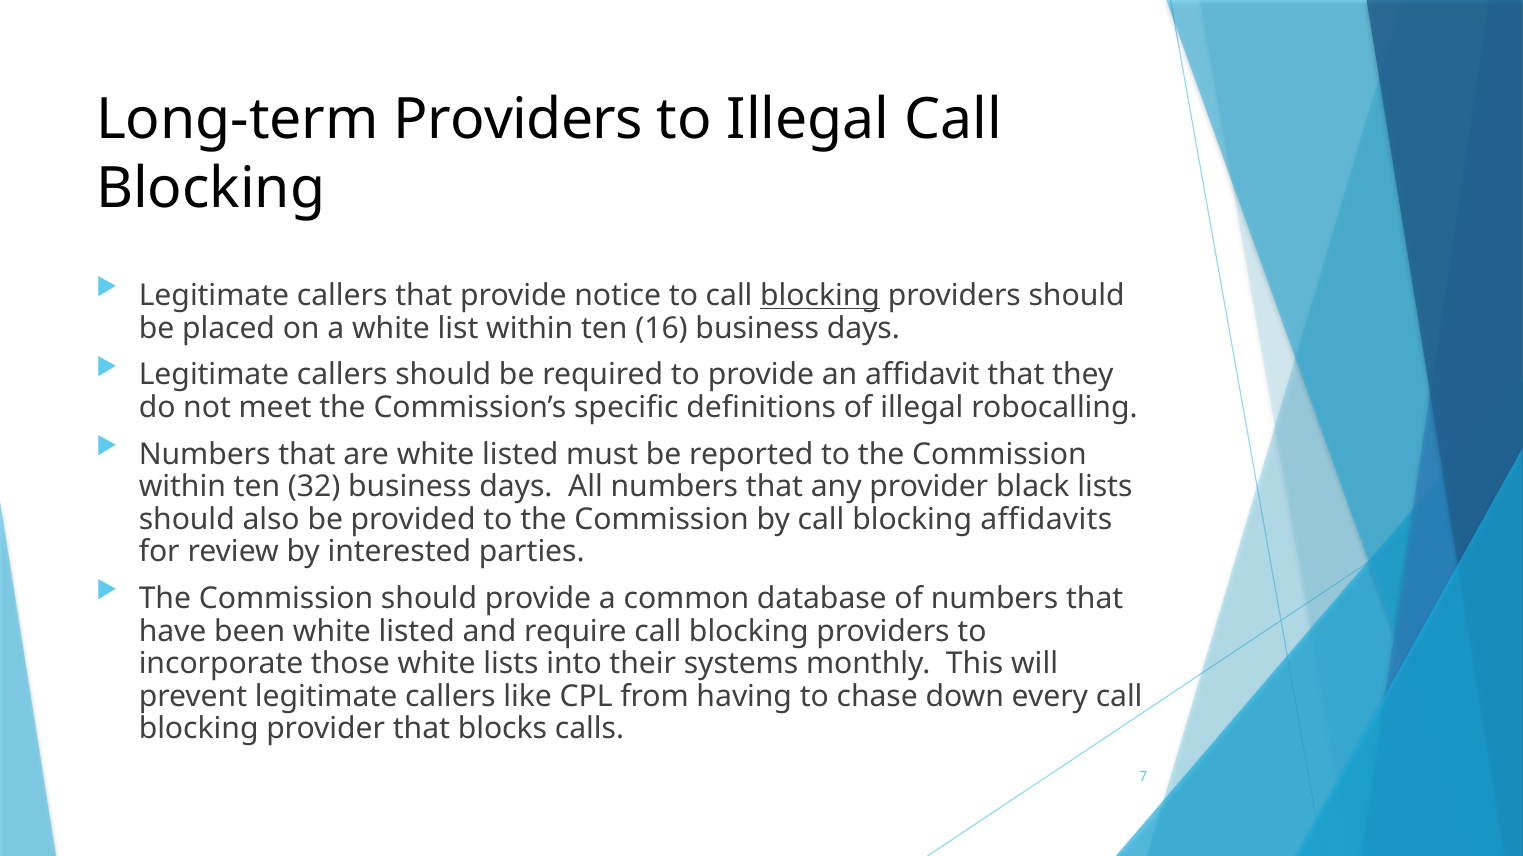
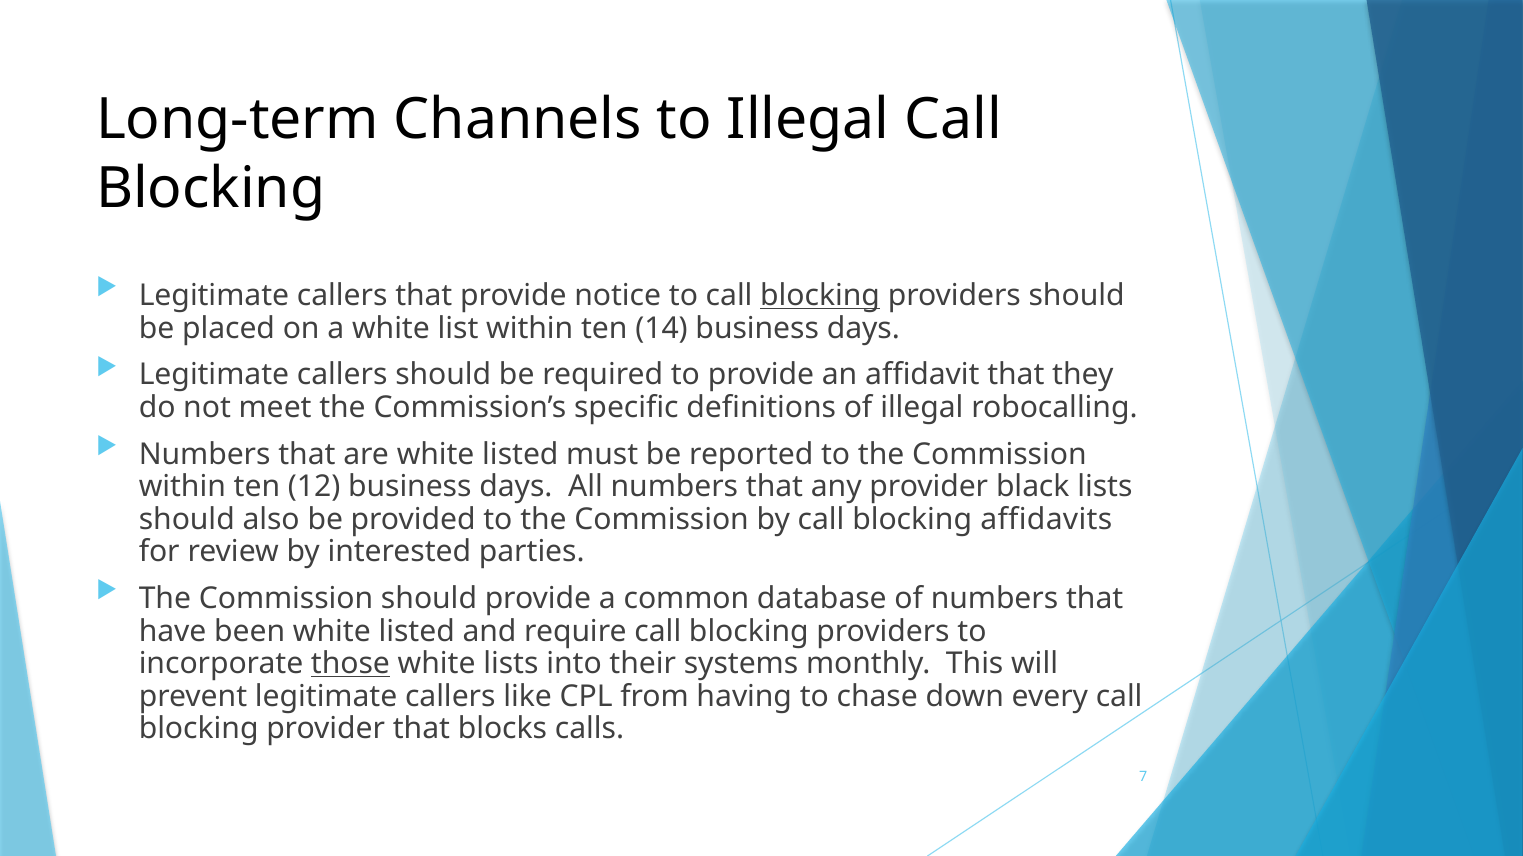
Long-term Providers: Providers -> Channels (518, 120)
16: 16 -> 14 (662, 328)
32: 32 -> 12 (314, 487)
those underline: none -> present (350, 664)
